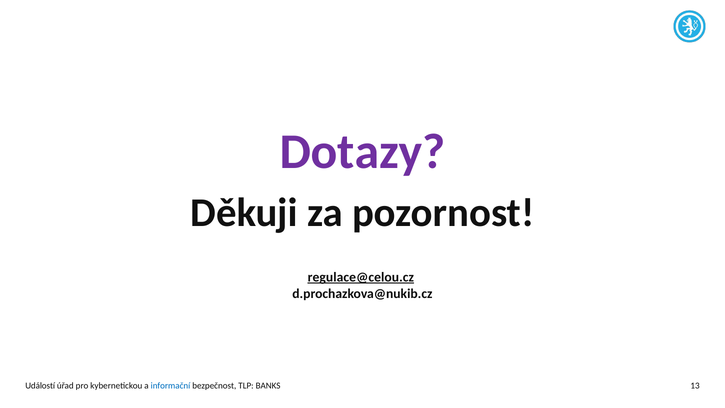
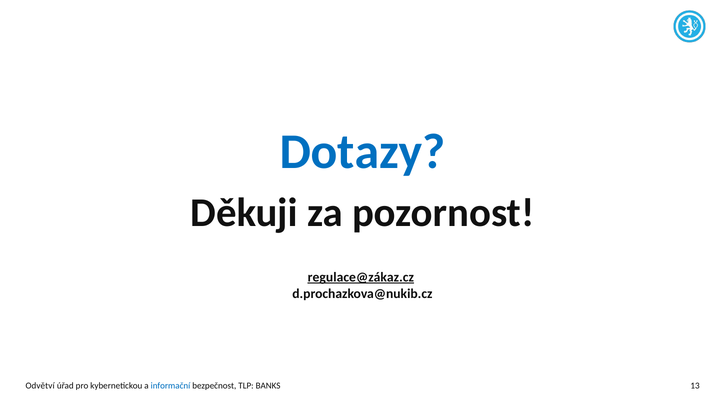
Dotazy colour: purple -> blue (362, 152)
regulace@celou.cz: regulace@celou.cz -> regulace@zákaz.cz (361, 277)
Událostí: Událostí -> Odvětví (40, 386)
